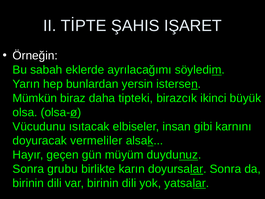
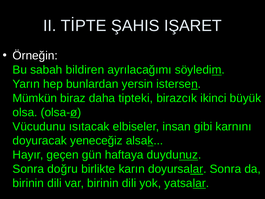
eklerde: eklerde -> bildiren (85, 70)
vermeliler: vermeliler -> yeneceğiz (96, 141)
müyüm: müyüm -> haftaya (124, 155)
grubu: grubu -> doğru (63, 169)
